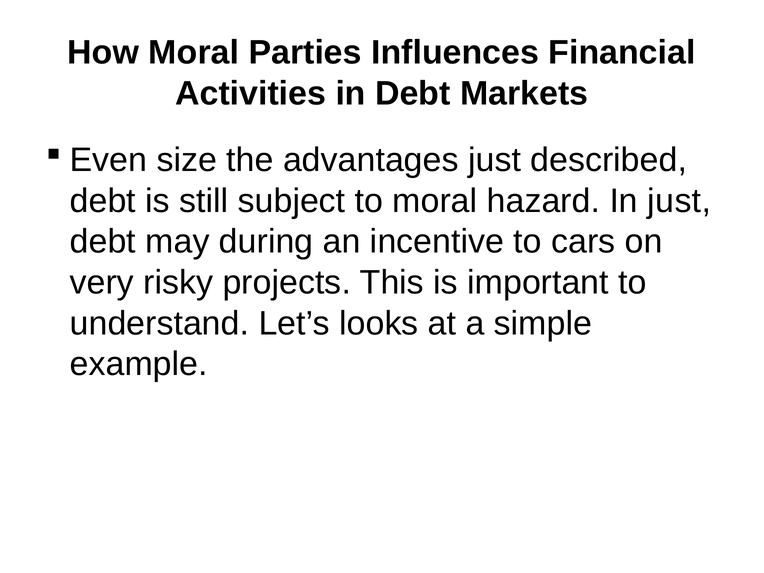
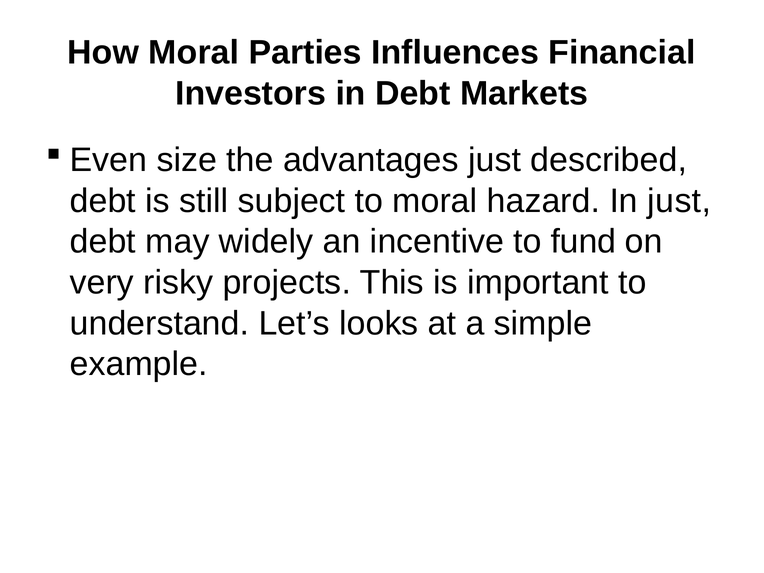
Activities: Activities -> Investors (251, 93)
during: during -> widely (266, 242)
cars: cars -> fund (583, 242)
